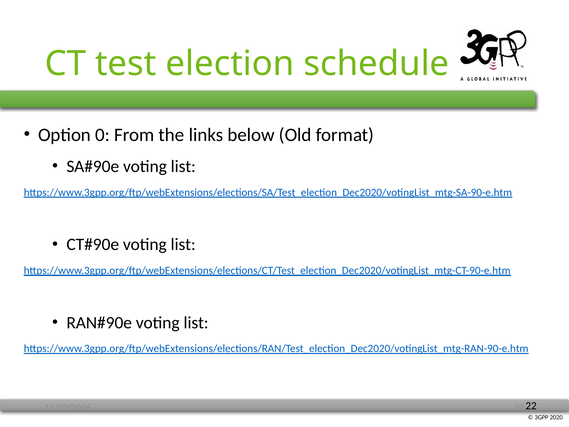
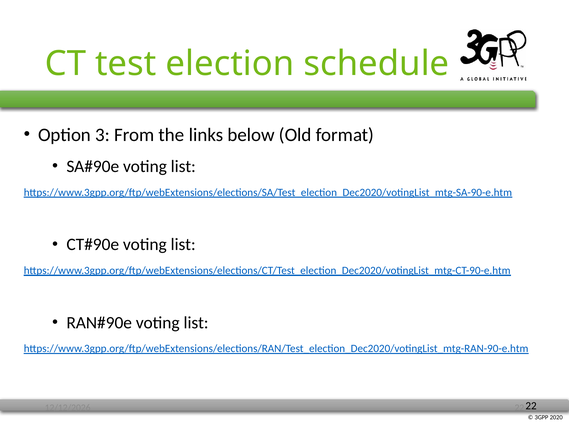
0: 0 -> 3 (103, 135)
